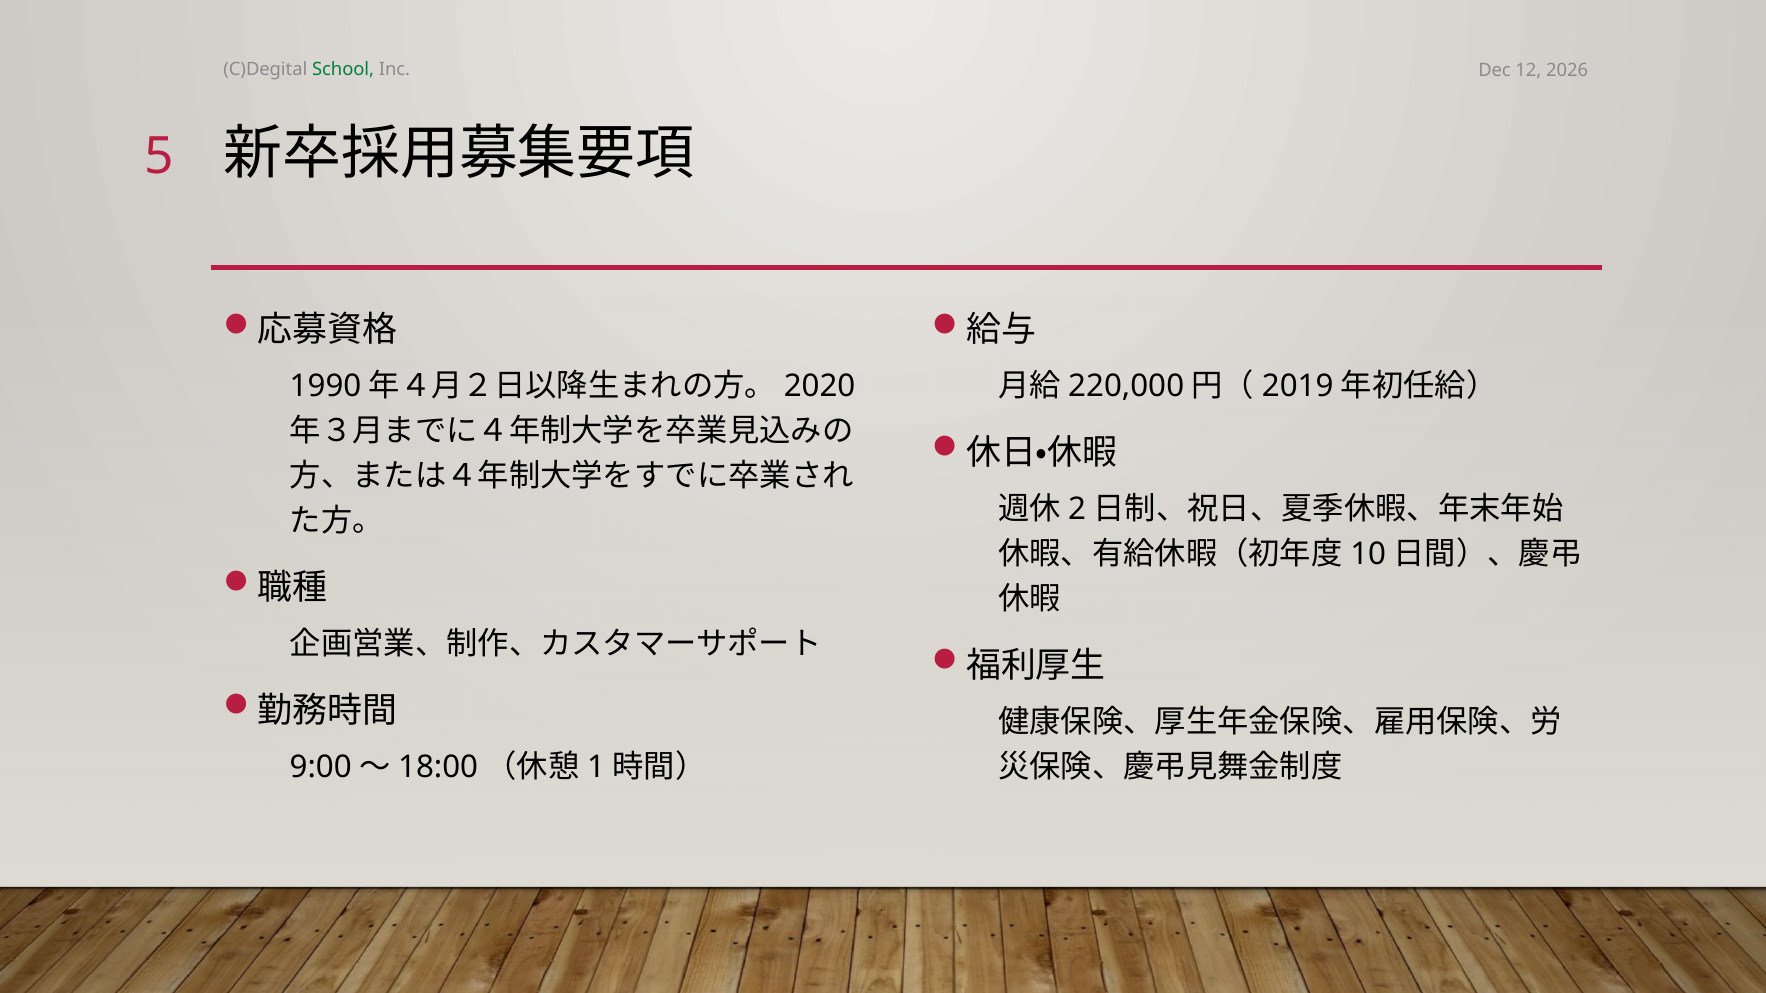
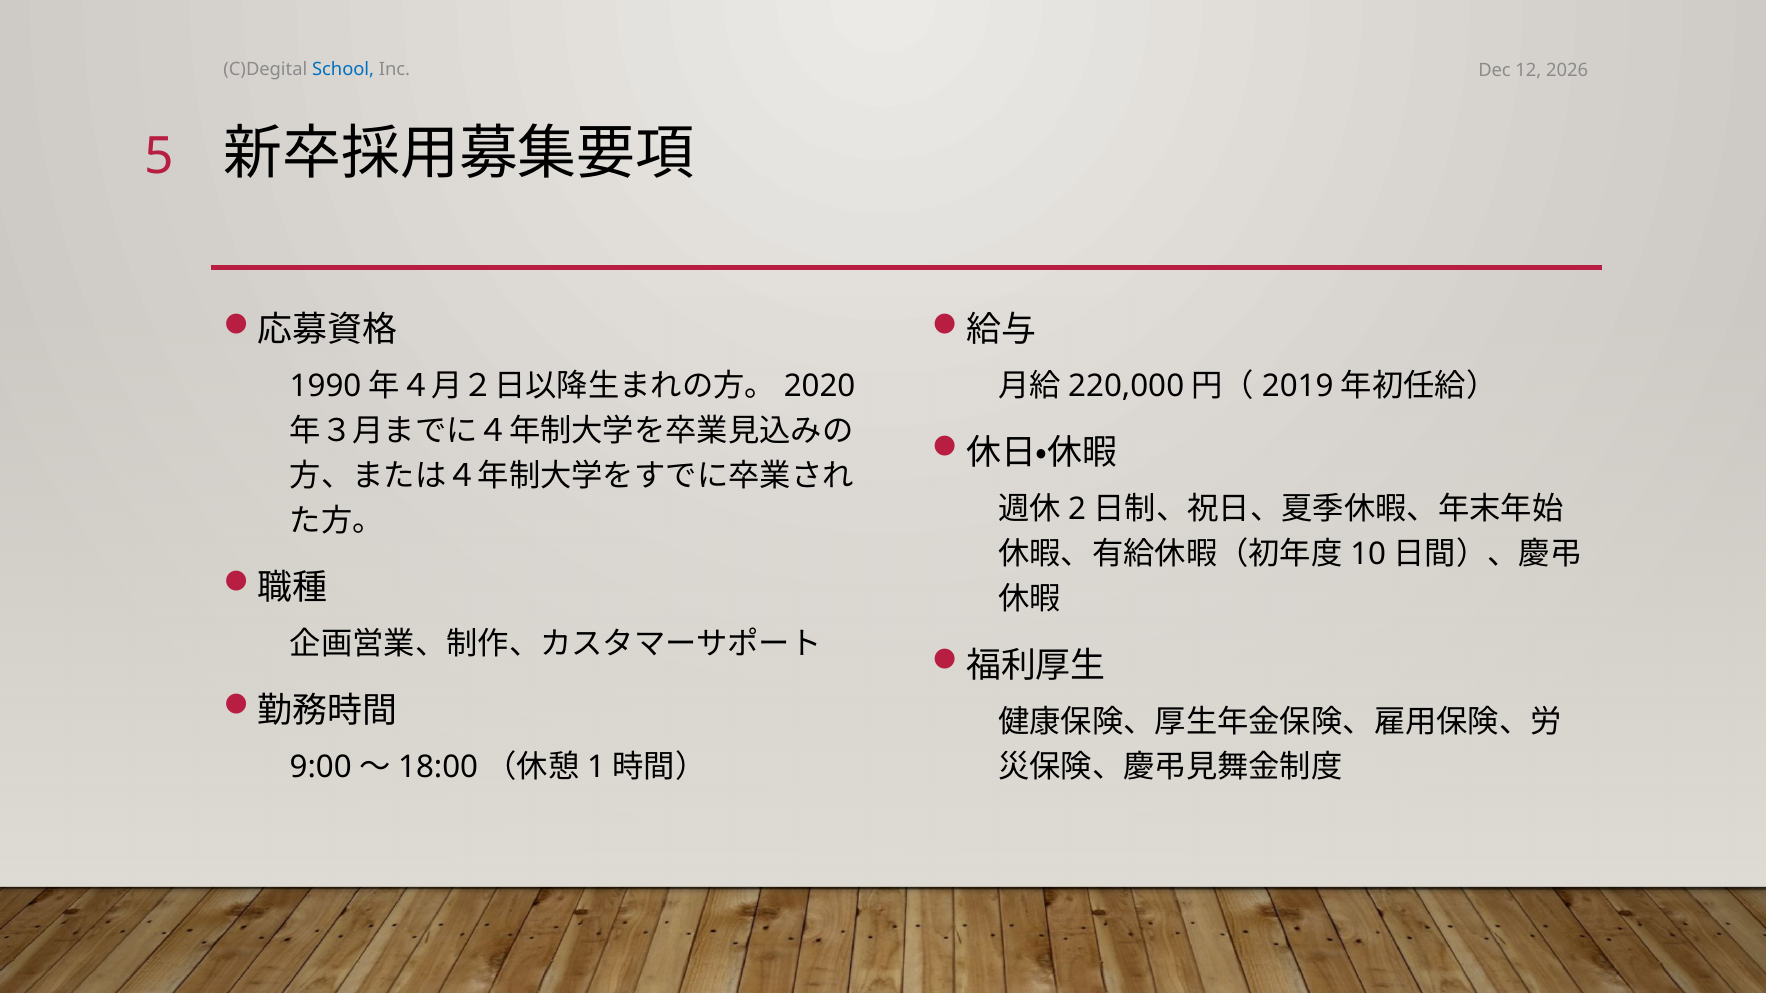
School colour: green -> blue (343, 70)
